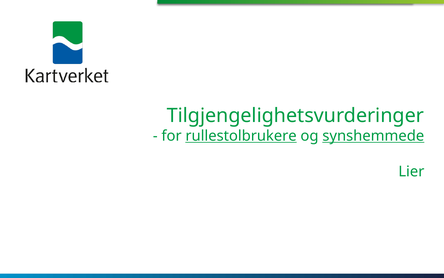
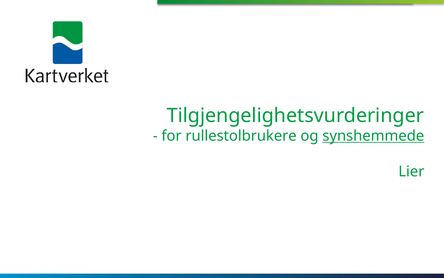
rullestolbrukere underline: present -> none (241, 136)
